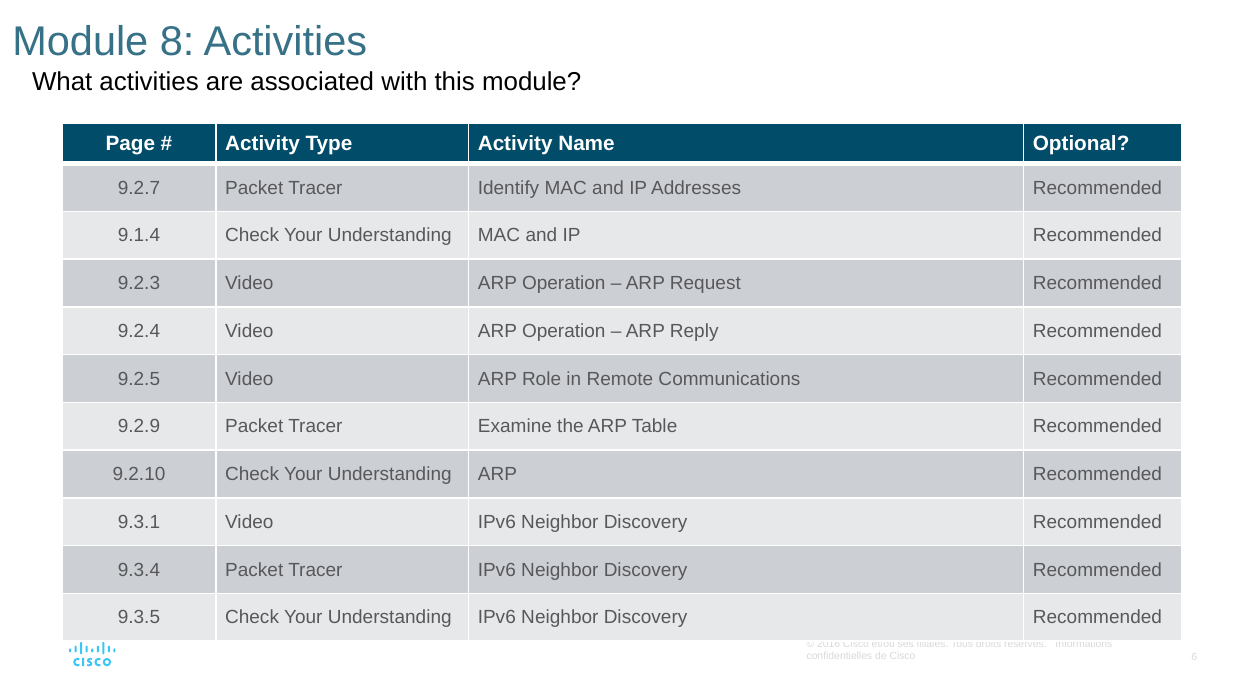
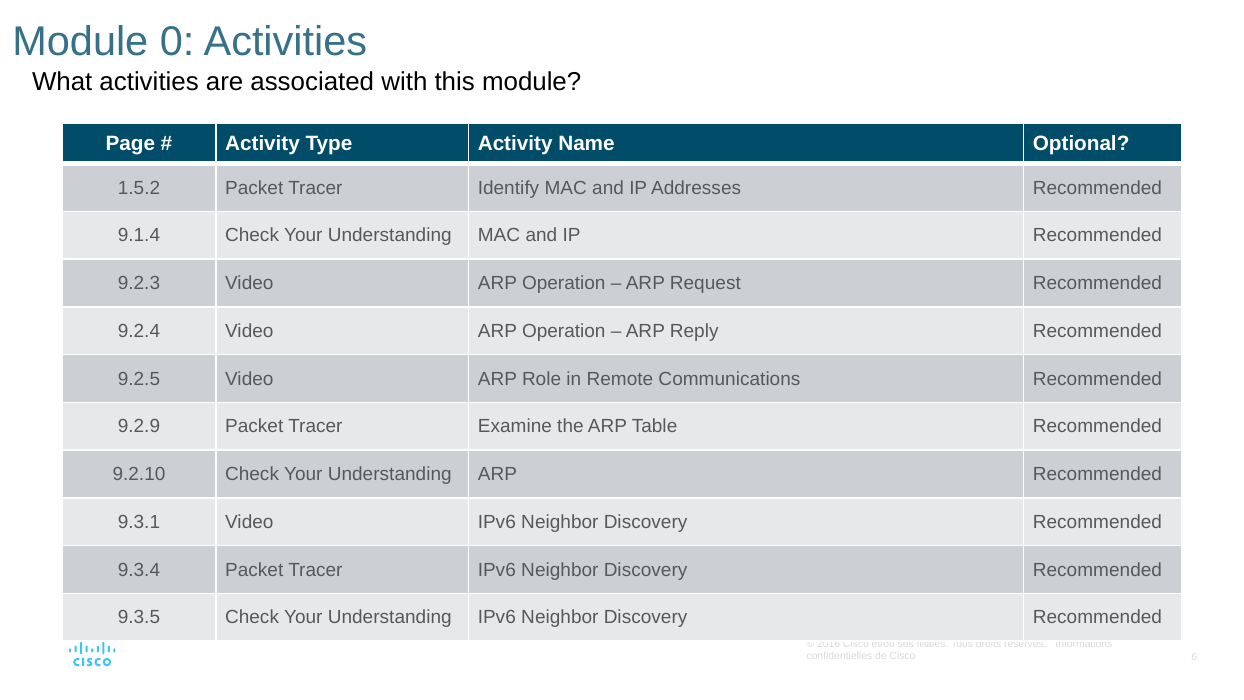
8: 8 -> 0 (177, 42)
9.2.7: 9.2.7 -> 1.5.2 (139, 188)
